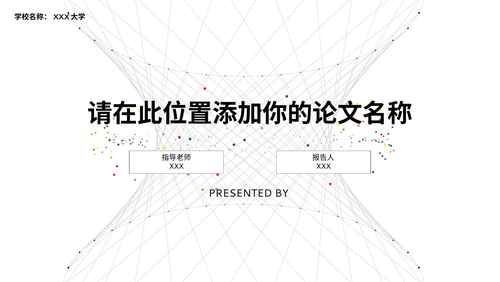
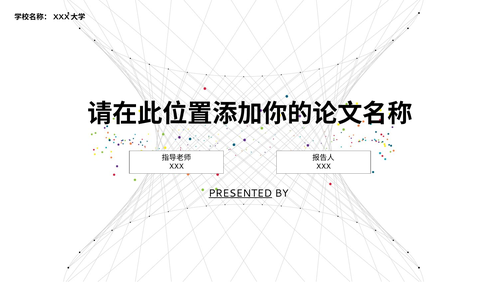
PRESENTED underline: none -> present (240, 193)
